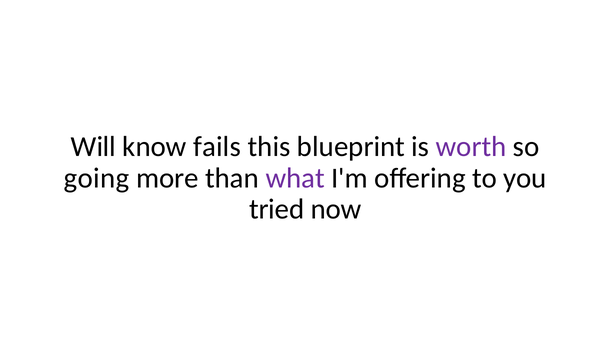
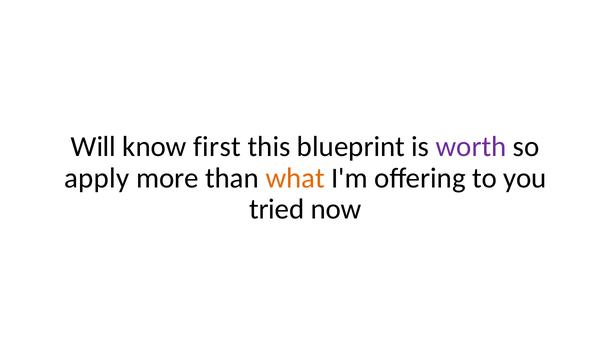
fails: fails -> first (217, 147)
going: going -> apply (97, 178)
what colour: purple -> orange (295, 178)
